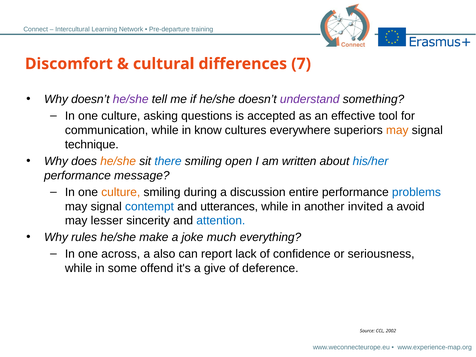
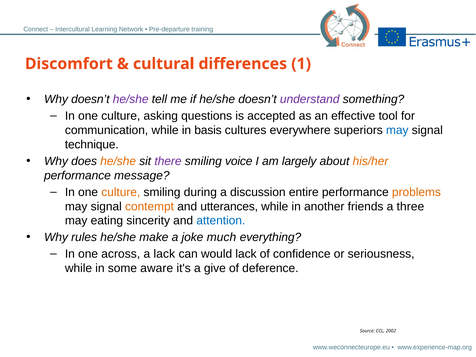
7: 7 -> 1 (301, 64)
know: know -> basis (208, 130)
may colour: orange -> blue (397, 130)
there colour: blue -> purple (168, 161)
open: open -> voice (239, 161)
written: written -> largely (299, 161)
his/her colour: blue -> orange (370, 161)
problems colour: blue -> orange (416, 192)
contempt colour: blue -> orange (149, 206)
invited: invited -> friends (366, 206)
avoid: avoid -> three (410, 206)
lesser: lesser -> eating (107, 221)
a also: also -> lack (164, 254)
report: report -> would (217, 254)
offend: offend -> aware (157, 268)
